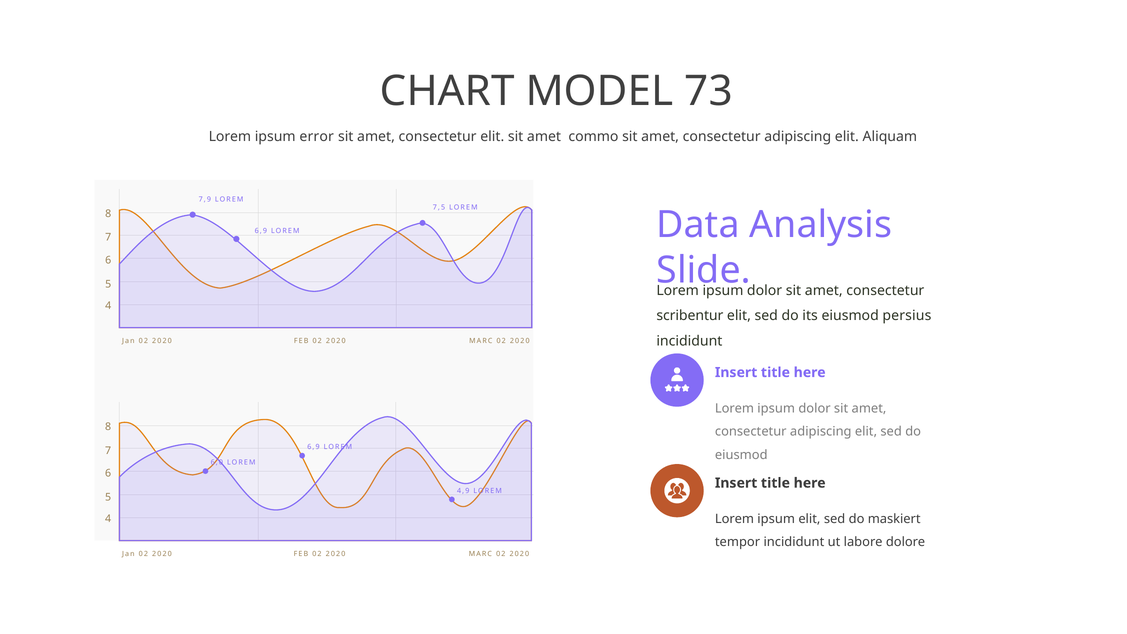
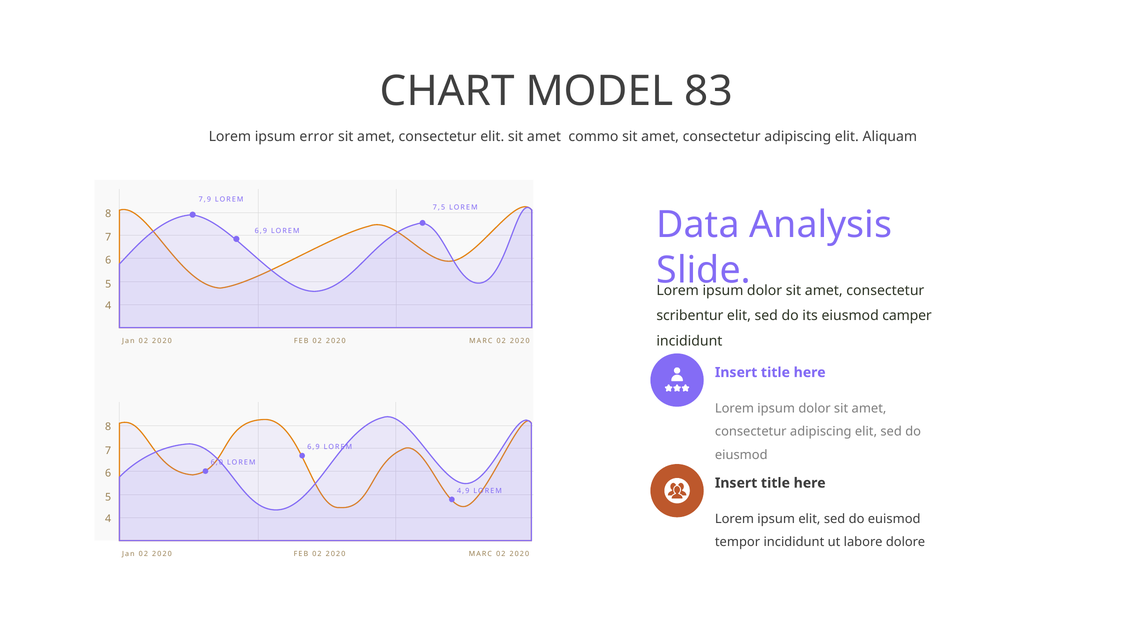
73: 73 -> 83 (709, 91)
persius: persius -> camper (907, 316)
maskiert: maskiert -> euismod (894, 519)
